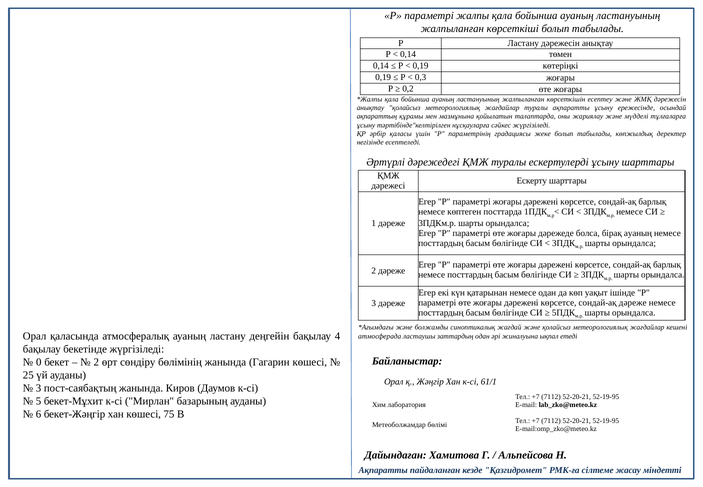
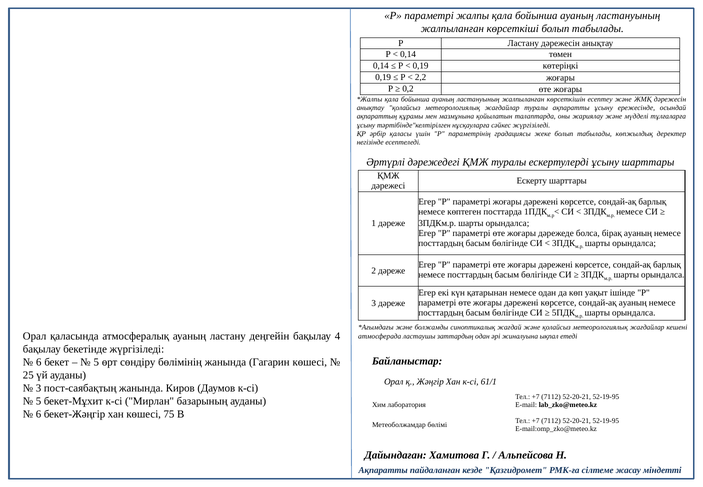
0,3: 0,3 -> 2,2 (421, 77)
сондай-ақ дәреже: дәреже -> ауаның (633, 302)
0: 0 -> 6 (39, 362)
2: 2 -> 5 (96, 362)
